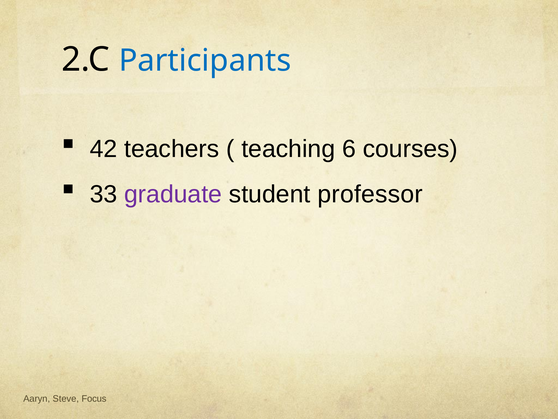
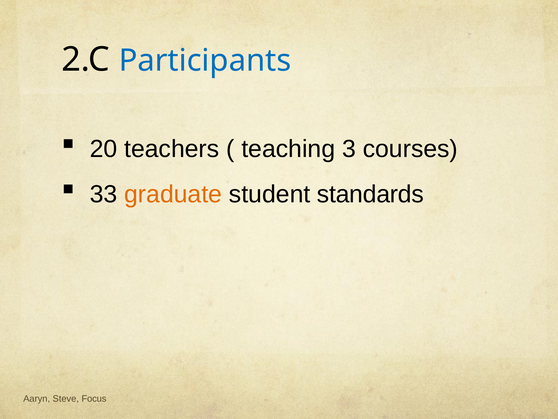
42: 42 -> 20 (103, 149)
6: 6 -> 3 (349, 149)
graduate colour: purple -> orange (173, 194)
professor: professor -> standards (370, 194)
